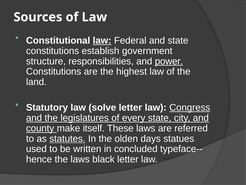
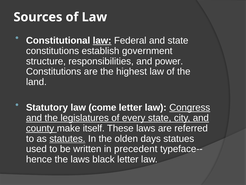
power underline: present -> none (169, 61)
solve: solve -> come (102, 107)
concluded: concluded -> precedent (136, 149)
